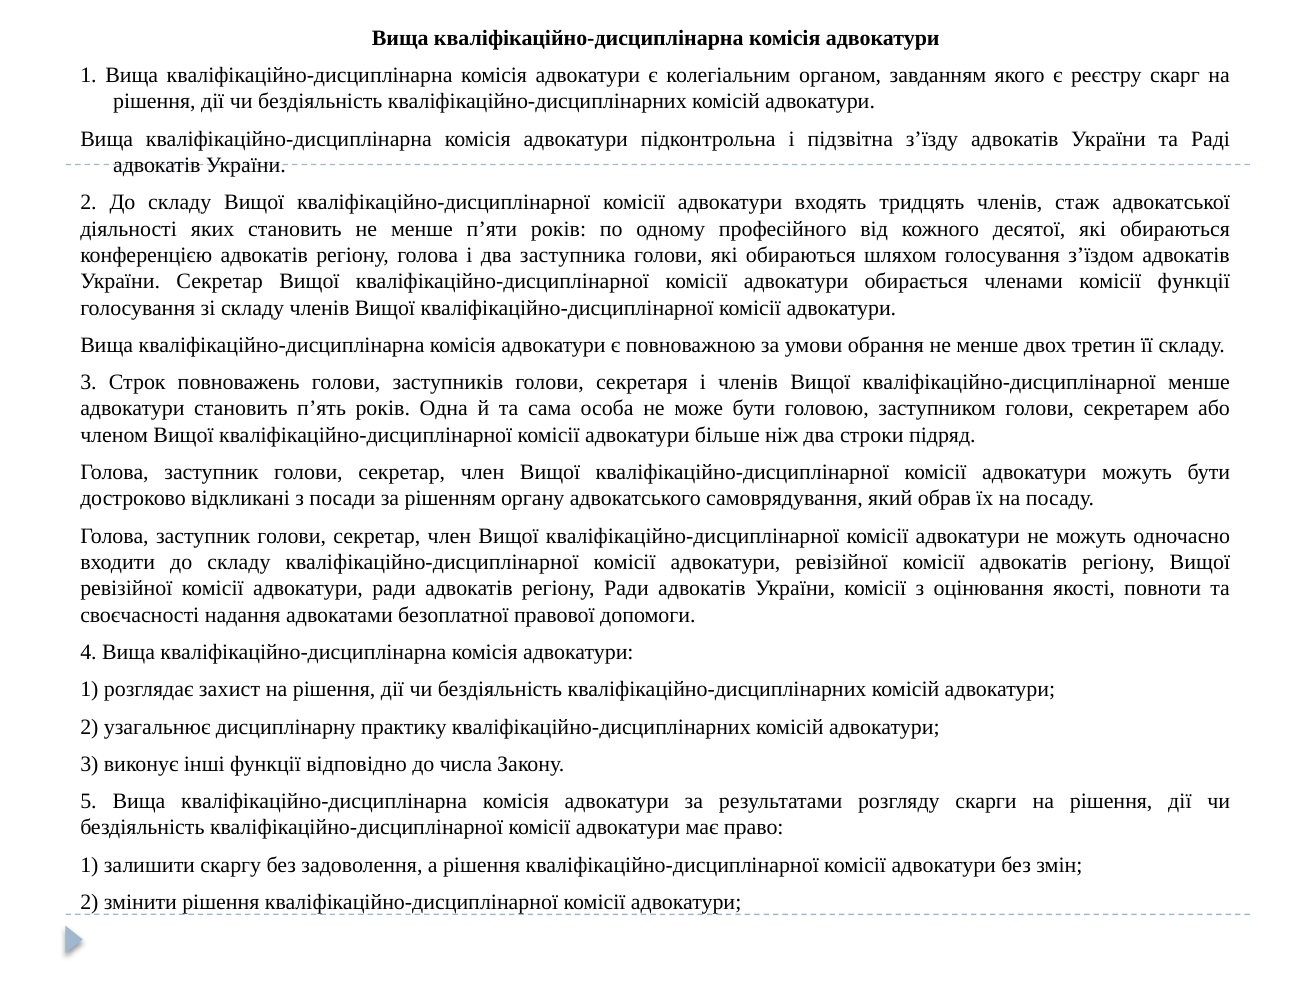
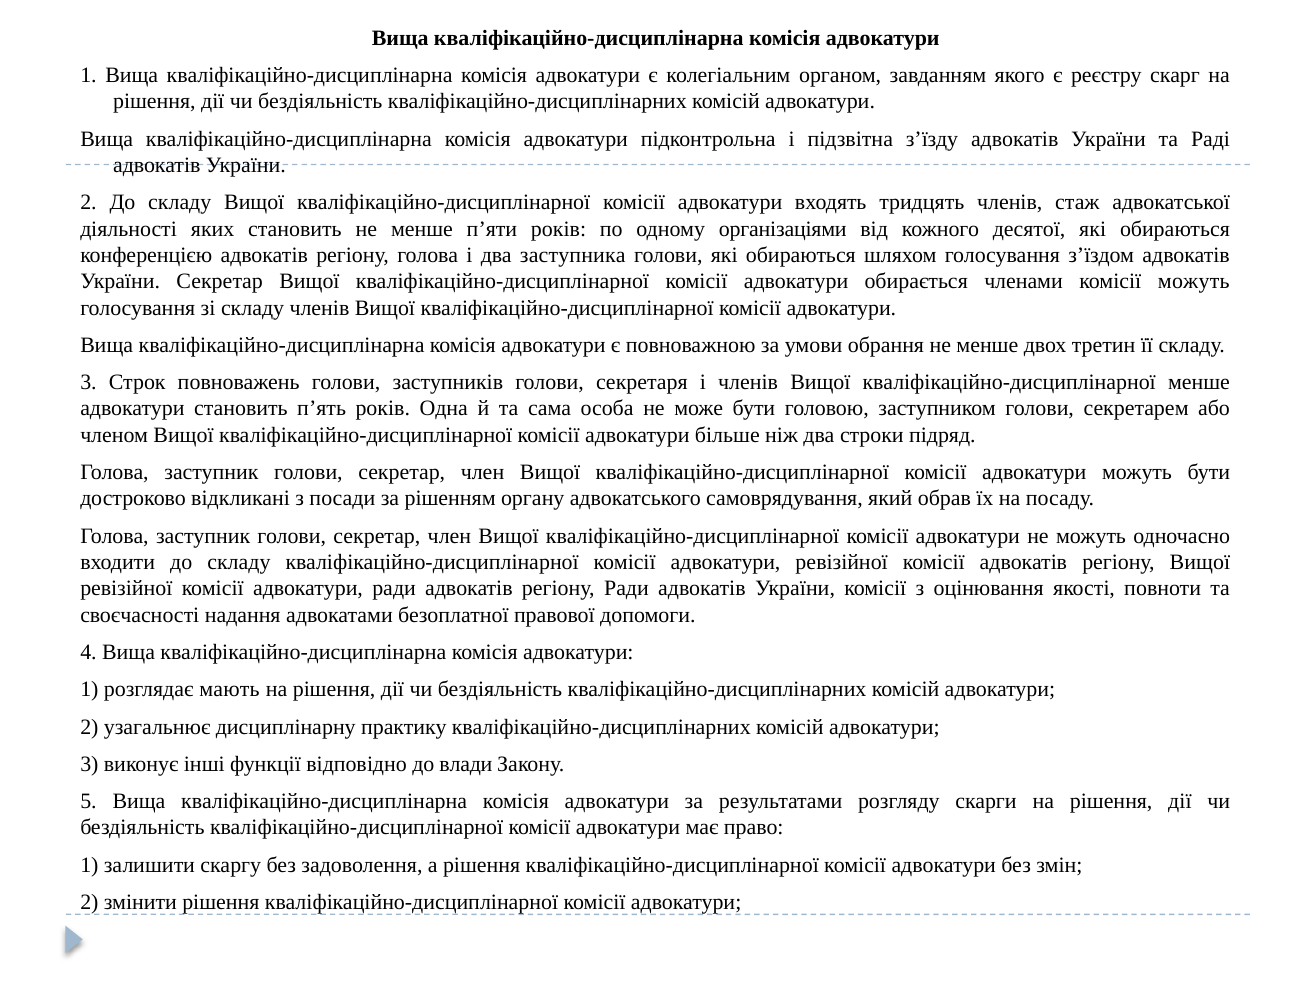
професійного: професійного -> організаціями (783, 229)
комісії функції: функції -> можуть (1194, 281)
захист: захист -> мають (229, 690)
числа: числа -> влади (466, 764)
